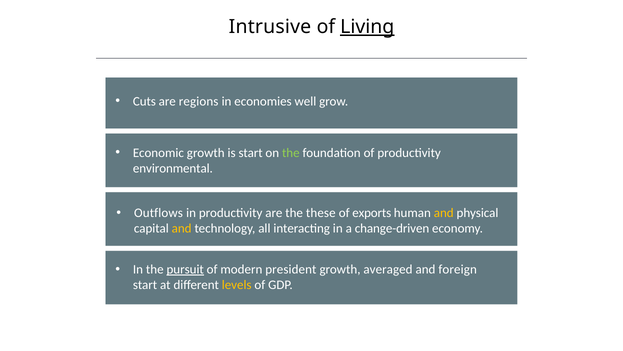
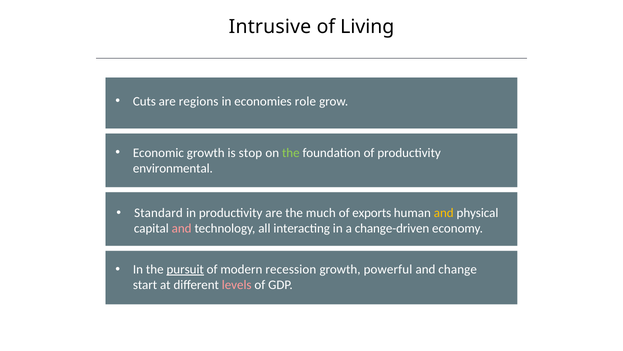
Living underline: present -> none (367, 27)
well: well -> role (305, 101)
is start: start -> stop (250, 153)
Outflows: Outflows -> Standard (158, 213)
these: these -> much (321, 213)
and colour: yellow -> pink (182, 228)
president: president -> recession (291, 269)
averaged: averaged -> powerful (388, 269)
foreign: foreign -> change (458, 269)
levels colour: yellow -> pink (237, 285)
